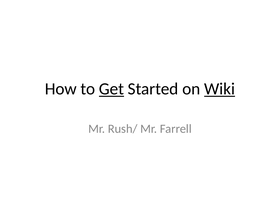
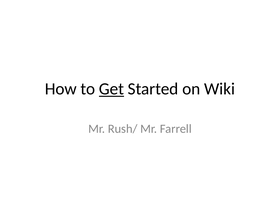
Wiki underline: present -> none (220, 89)
